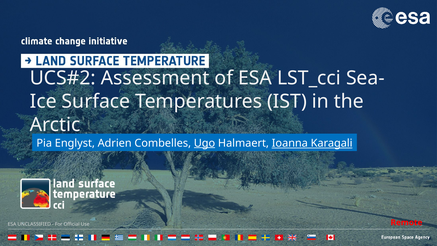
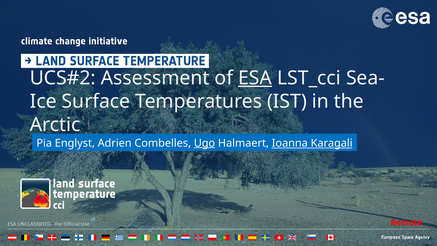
ESA underline: none -> present (255, 78)
